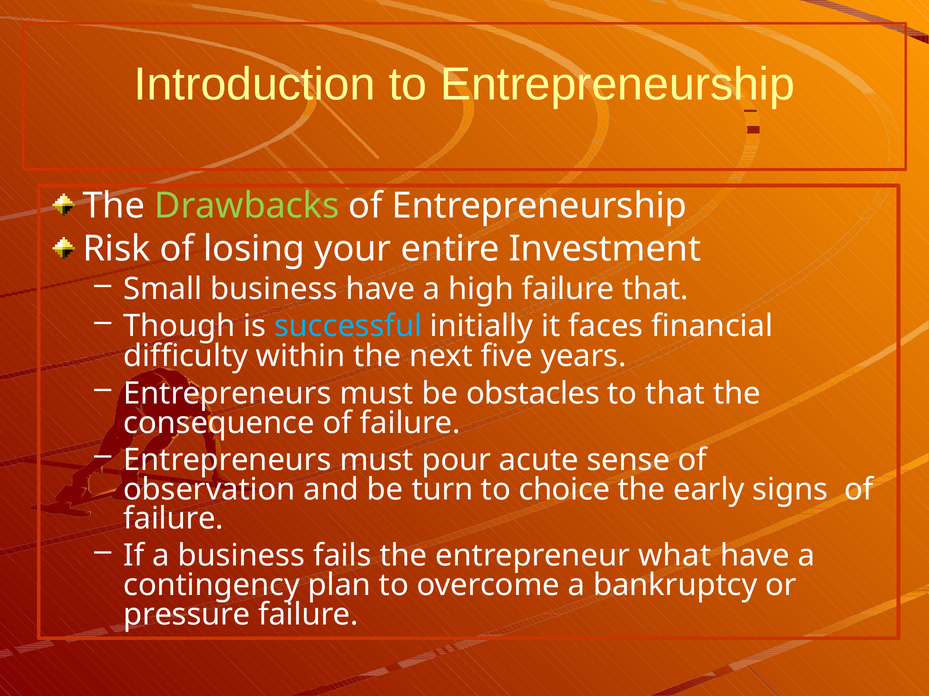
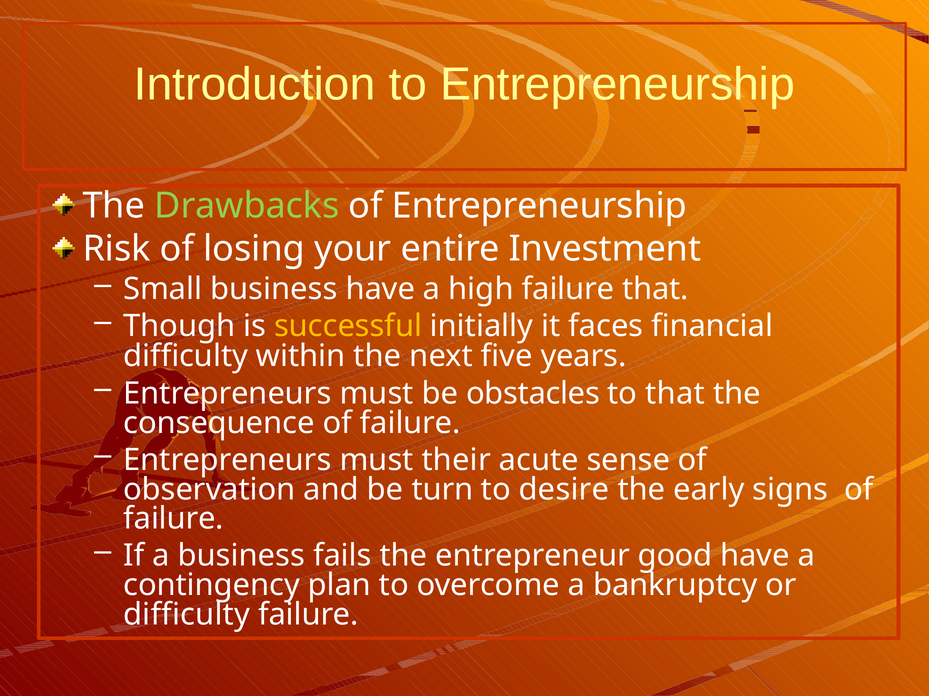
successful colour: light blue -> yellow (348, 327)
pour: pour -> their (456, 460)
choice: choice -> desire (564, 490)
what: what -> good (675, 556)
pressure: pressure -> difficulty (187, 615)
